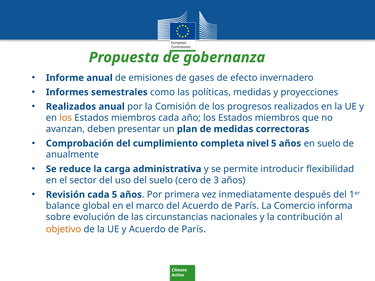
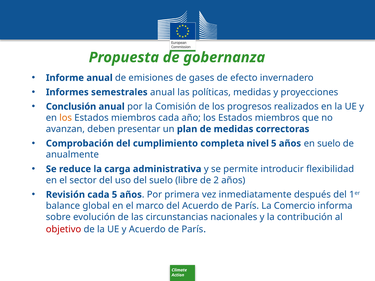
semestrales como: como -> anual (162, 92)
Realizados: Realizados -> Conclusión (71, 107)
cero: cero -> libre (186, 180)
3: 3 -> 2 (216, 180)
objetivo colour: orange -> red (64, 230)
